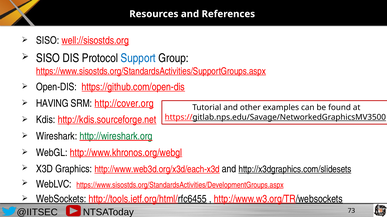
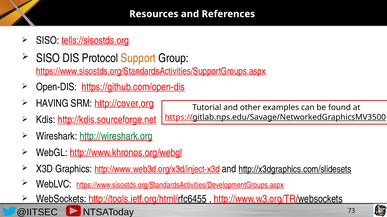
well://sisostds.org: well://sisostds.org -> tells://sisostds.org (95, 41)
Support colour: blue -> orange (138, 58)
http://www.web3d.org/x3d/each-x3d: http://www.web3d.org/x3d/each-x3d -> http://www.web3d.org/x3d/inject-x3d (157, 170)
